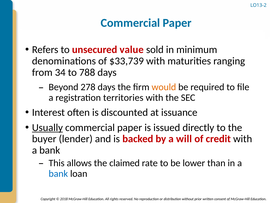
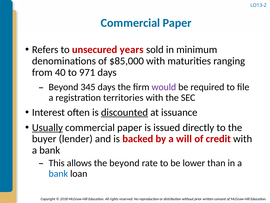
value: value -> years (132, 50)
$33,739: $33,739 -> $85,000 (127, 61)
34: 34 -> 40 (60, 72)
788: 788 -> 971 (87, 72)
278: 278 -> 345 (88, 87)
would colour: orange -> purple (164, 87)
discounted underline: none -> present (124, 112)
the claimed: claimed -> beyond (124, 163)
